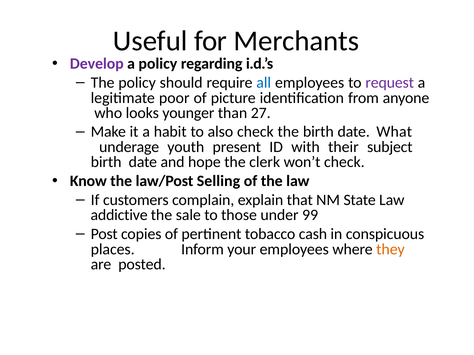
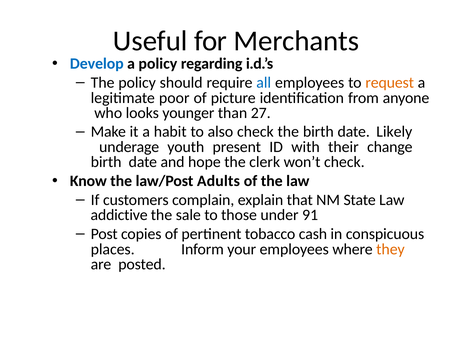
Develop colour: purple -> blue (97, 64)
request colour: purple -> orange (390, 83)
What: What -> Likely (394, 132)
subject: subject -> change (390, 147)
Selling: Selling -> Adults (218, 181)
99: 99 -> 91 (310, 215)
